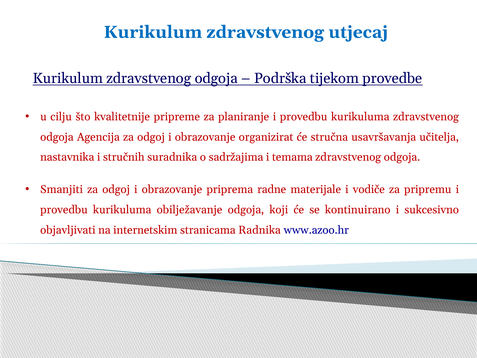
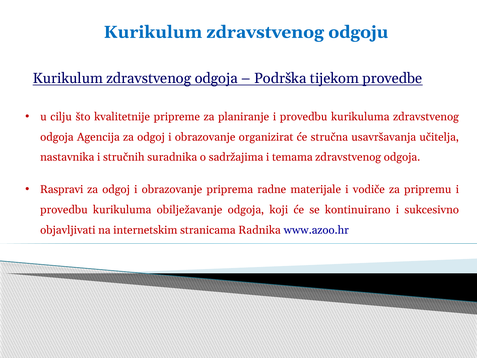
utjecaj: utjecaj -> odgoju (358, 32)
Smanjiti: Smanjiti -> Raspravi (62, 189)
